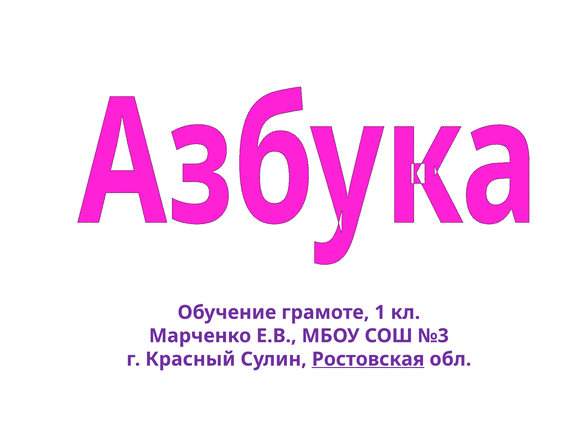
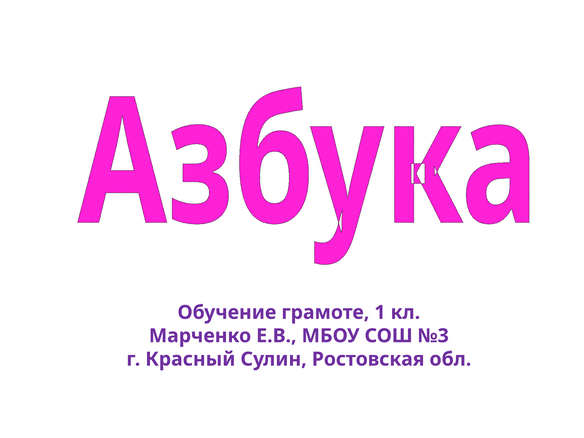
Ростовская underline: present -> none (368, 359)
